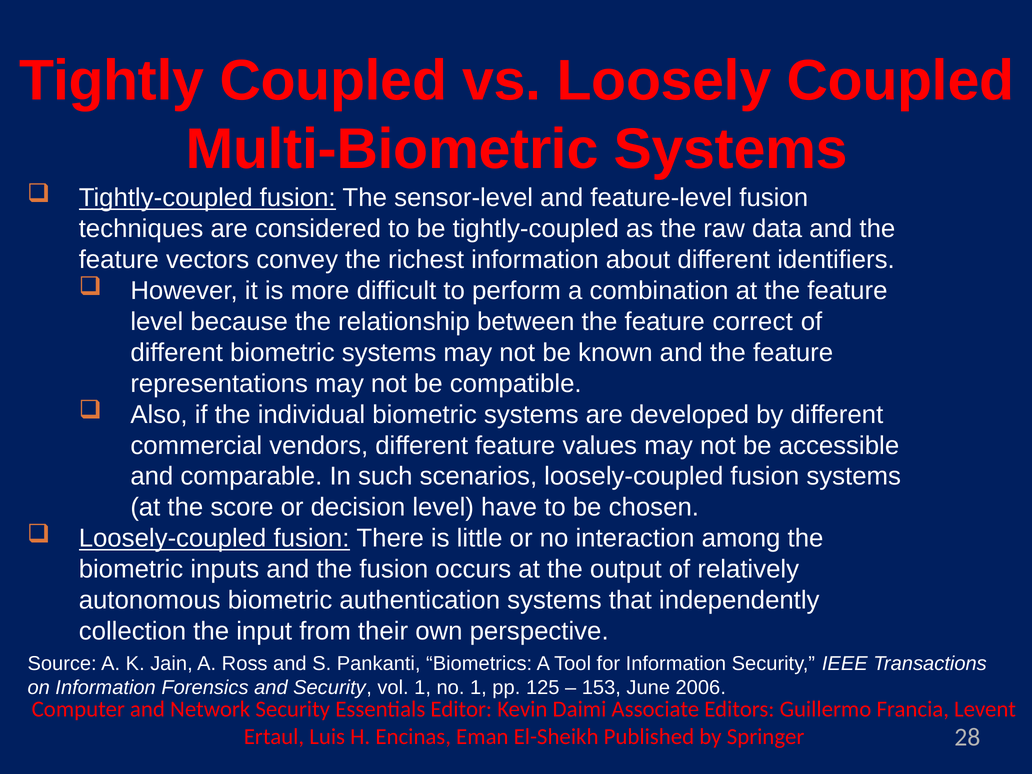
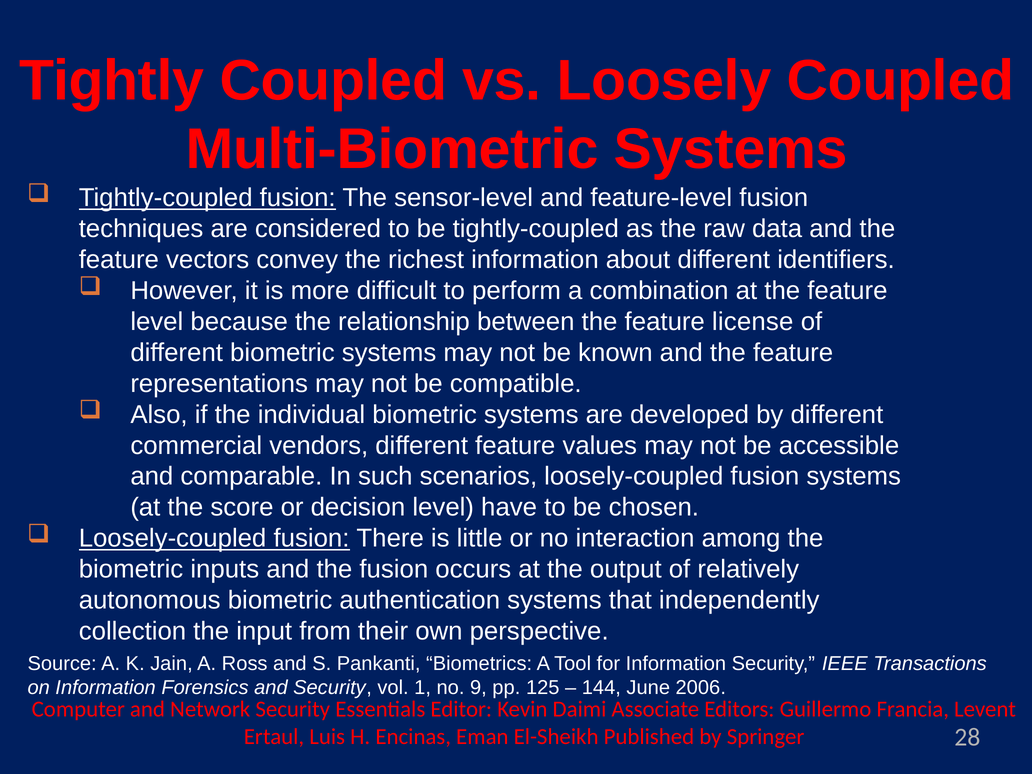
correct: correct -> license (753, 322)
no 1: 1 -> 9 (478, 688)
153: 153 -> 144 (601, 688)
